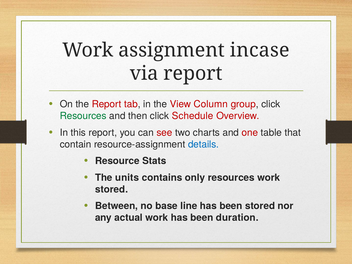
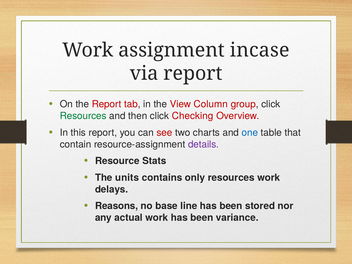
Schedule: Schedule -> Checking (193, 116)
one colour: red -> blue (250, 133)
details colour: blue -> purple (203, 144)
stored: stored -> delays (112, 189)
Between: Between -> Reasons (117, 206)
duration: duration -> variance (237, 218)
